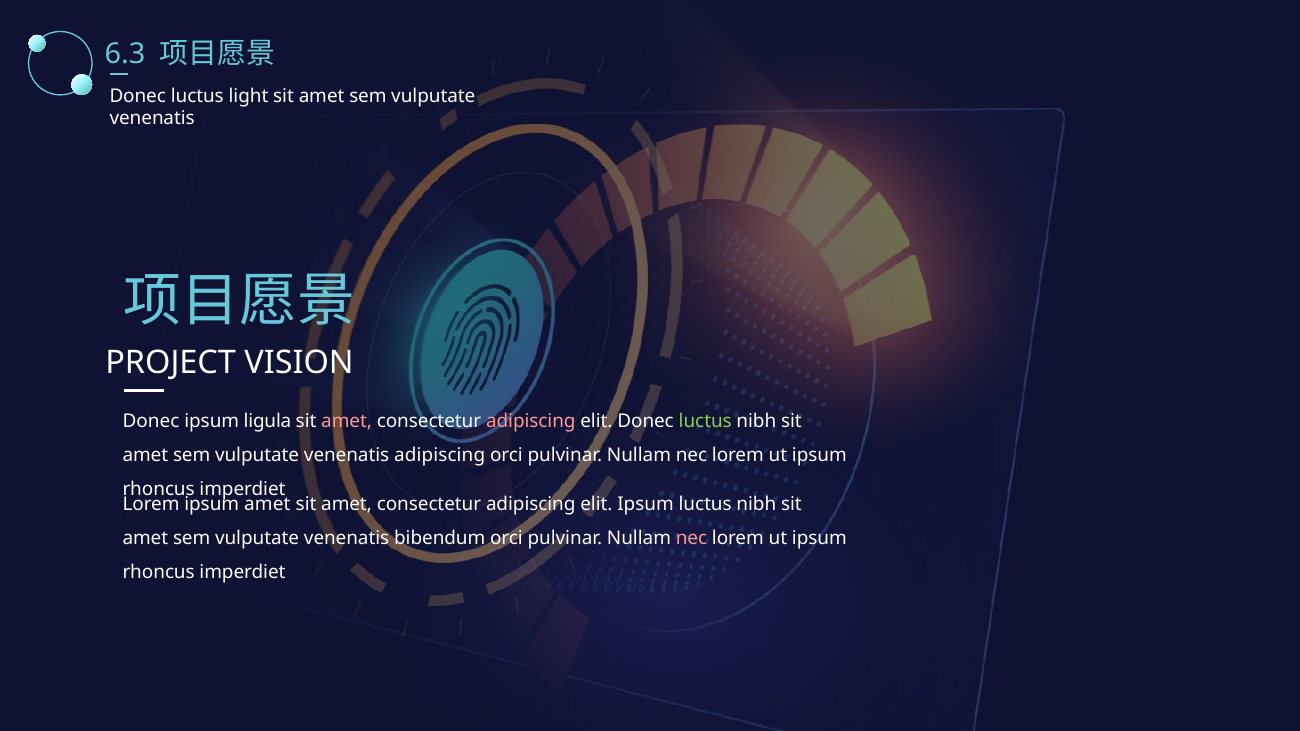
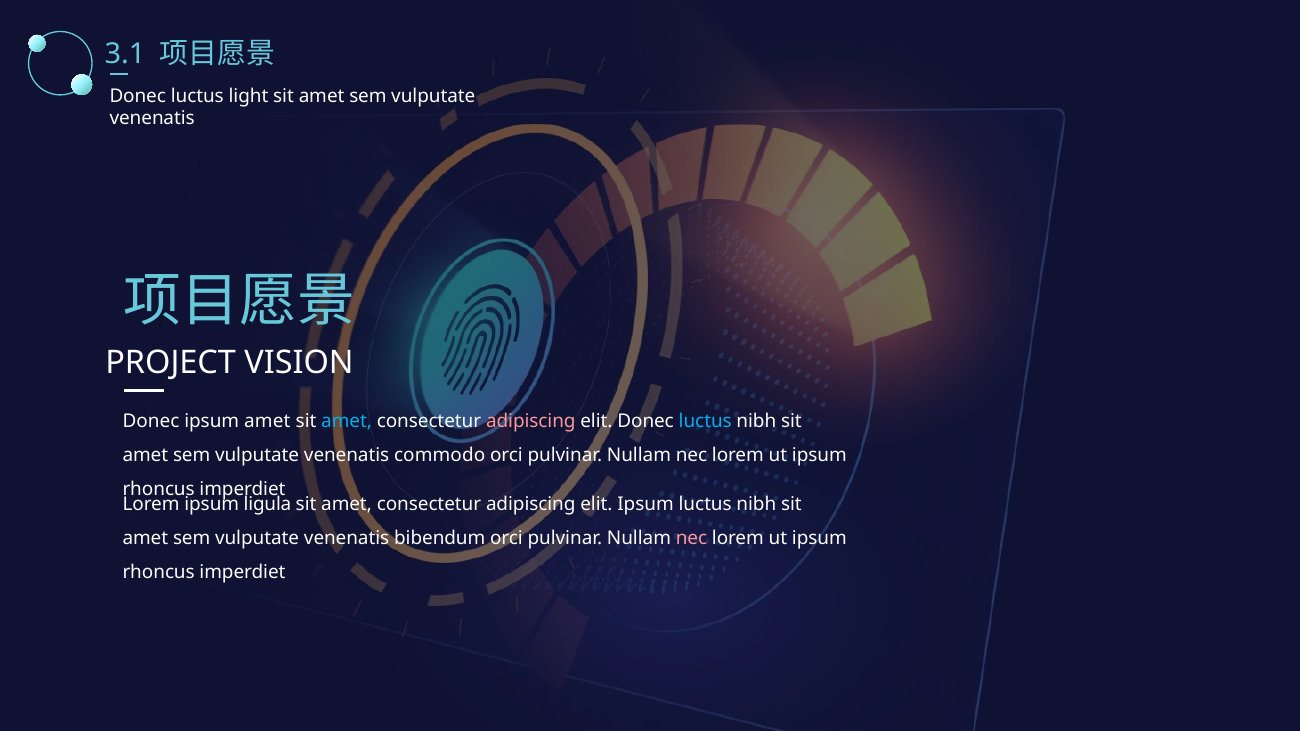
6.3: 6.3 -> 3.1 (125, 54)
ipsum ligula: ligula -> amet (267, 421)
amet colour: pink -> light blue (347, 421)
luctus colour: light green -> light blue (705, 421)
venenatis adipiscing: adipiscing -> commodo (440, 455)
ipsum amet: amet -> ligula (267, 504)
